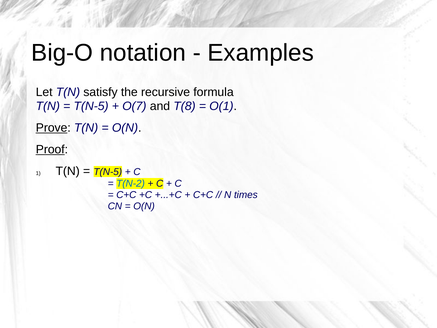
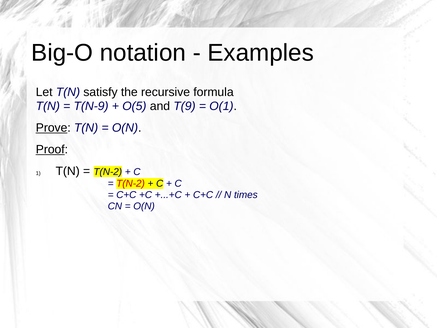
T(N-5: T(N-5 -> T(N-9 (91, 106)
O(7: O(7 -> O(5 (134, 106)
T(8: T(8 -> T(9 (185, 106)
T(N-5: T(N-5 -> T(N-2 (108, 172)
T(N-2 colour: blue -> red (131, 183)
